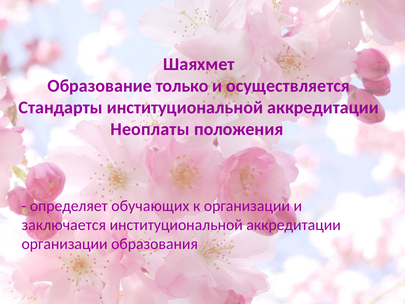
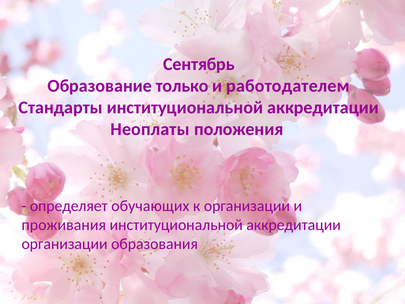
Шаяхмет: Шаяхмет -> Сентябрь (199, 64)
осуществляется: осуществляется -> работодателем (288, 86)
заключается: заключается -> проживания (64, 225)
